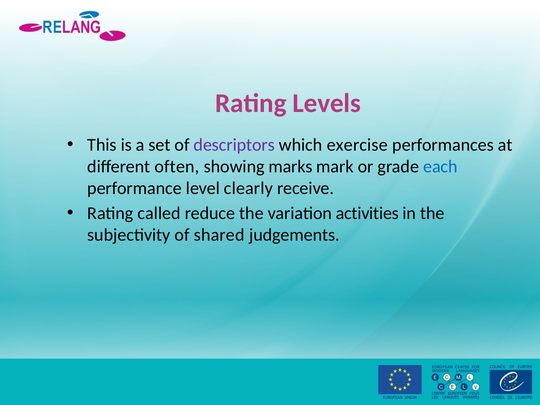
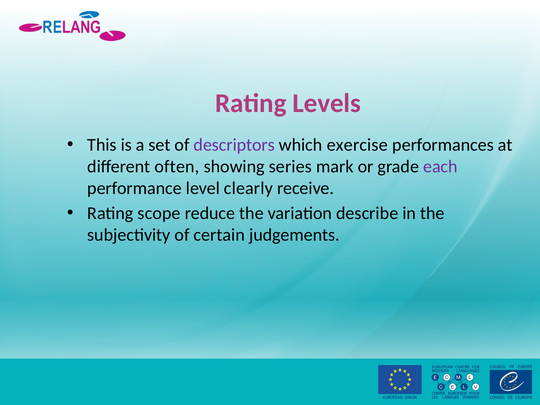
marks: marks -> series (290, 167)
each colour: blue -> purple (440, 167)
called: called -> scope (159, 213)
activities: activities -> describe (367, 213)
shared: shared -> certain (219, 235)
